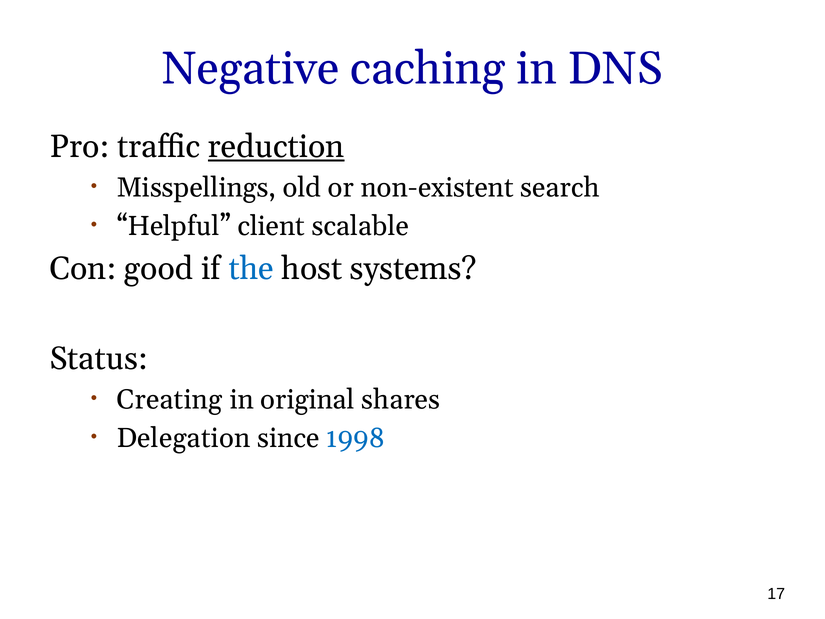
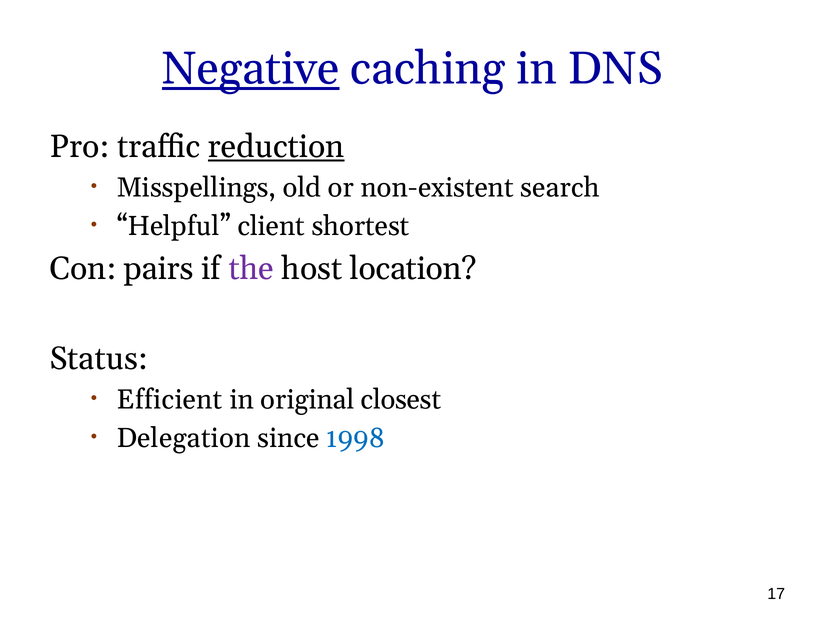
Negative underline: none -> present (251, 69)
scalable: scalable -> shortest (360, 226)
good: good -> pairs (159, 269)
the colour: blue -> purple (251, 269)
systems: systems -> location (413, 269)
Creating: Creating -> Efficient (170, 399)
shares: shares -> closest (401, 399)
